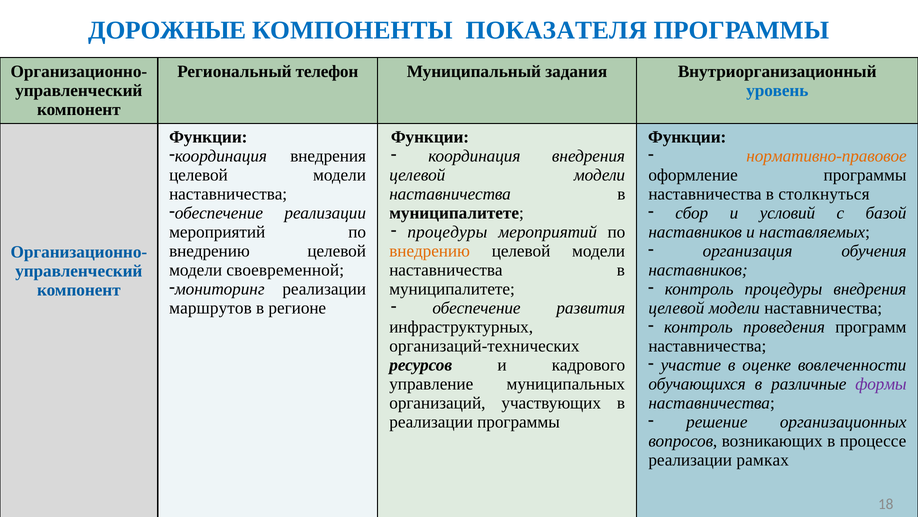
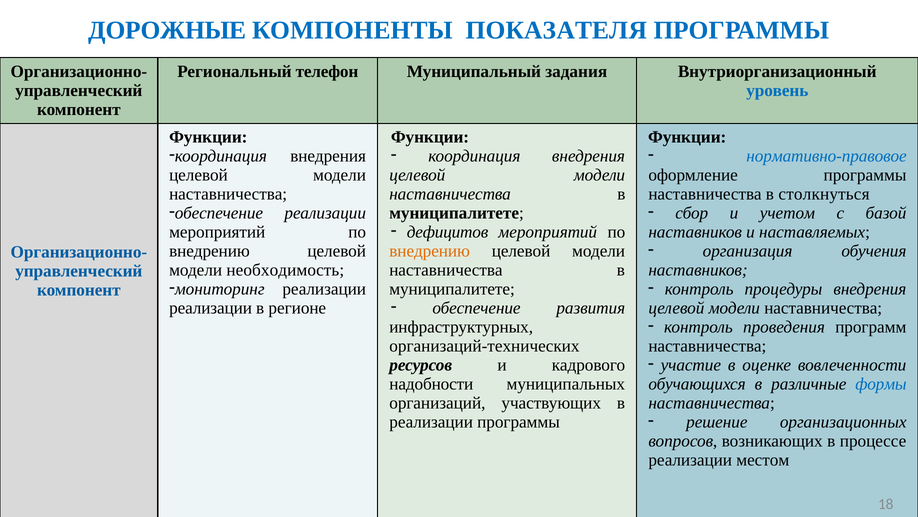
нормативно-правовое colour: orange -> blue (827, 156)
условий: условий -> учетом (787, 213)
процедуры: процедуры -> дефицитов (448, 232)
своевременной: своевременной -> необходимость (285, 270)
маршрутов: маршрутов -> реализации (211, 308)
управление: управление -> надобности (431, 384)
формы colour: purple -> blue (881, 384)
рамках: рамках -> местом (763, 460)
